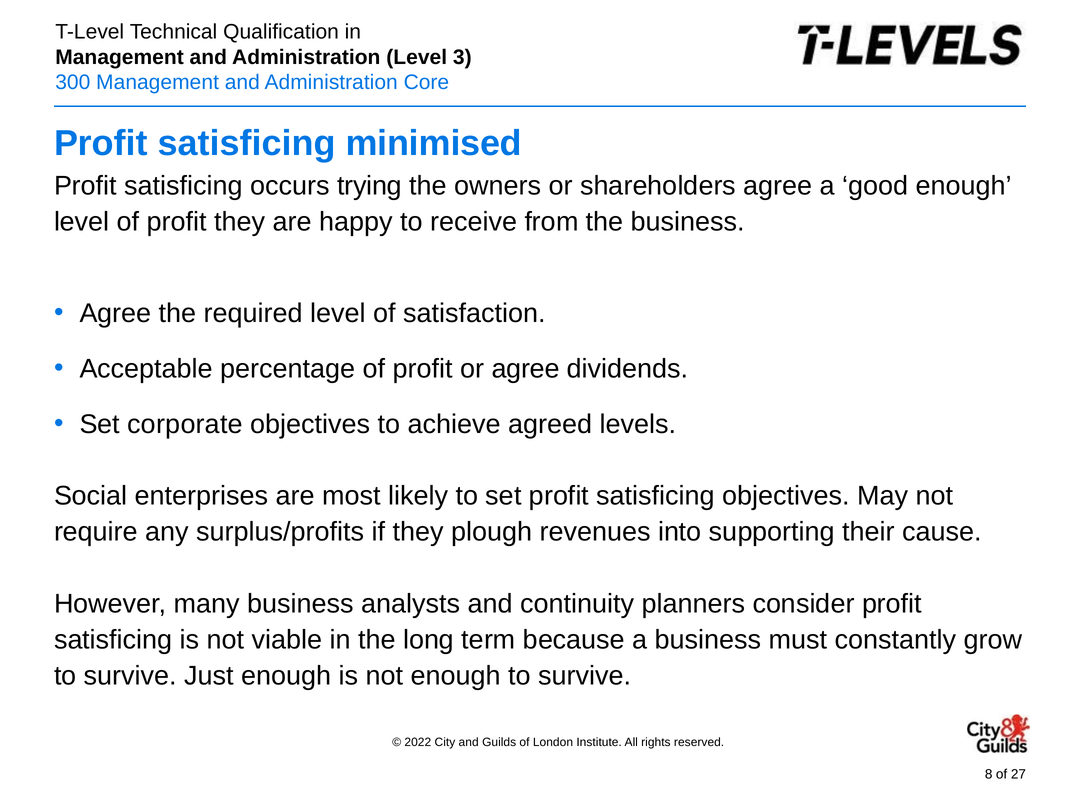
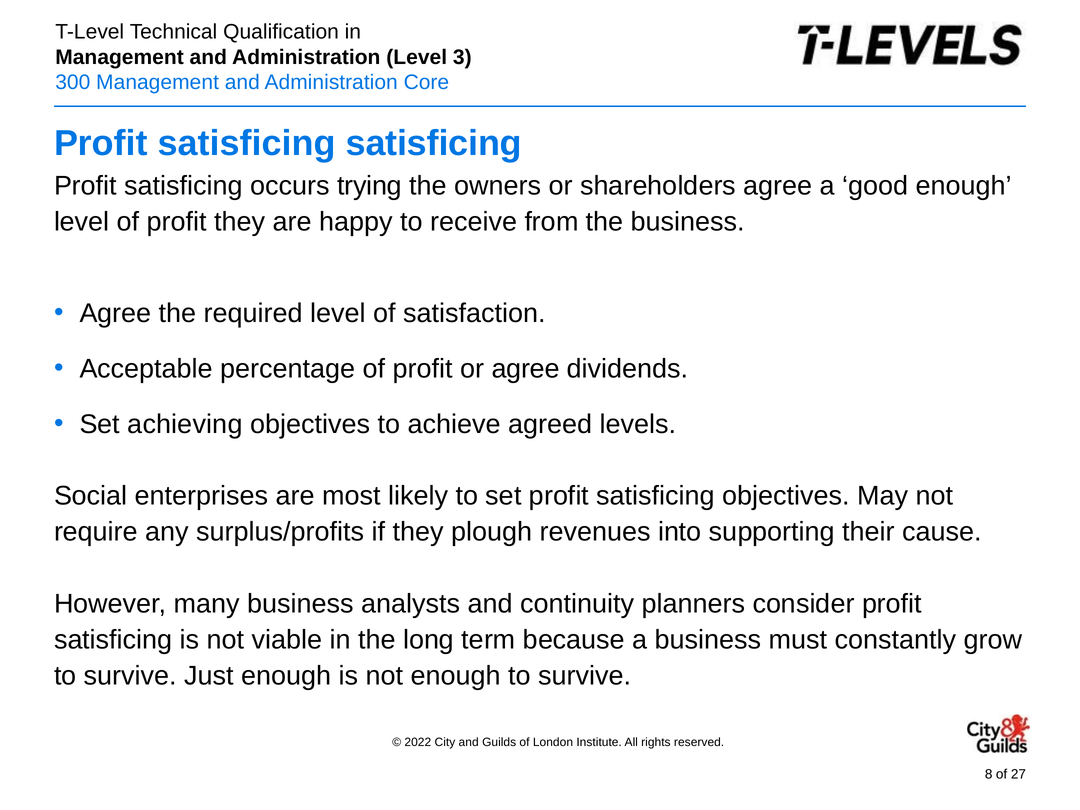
satisficing minimised: minimised -> satisficing (434, 143)
corporate: corporate -> achieving (185, 424)
